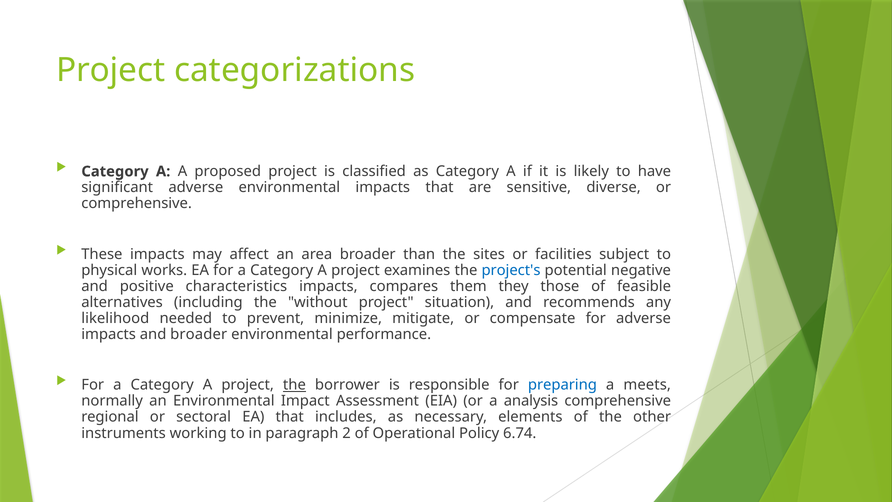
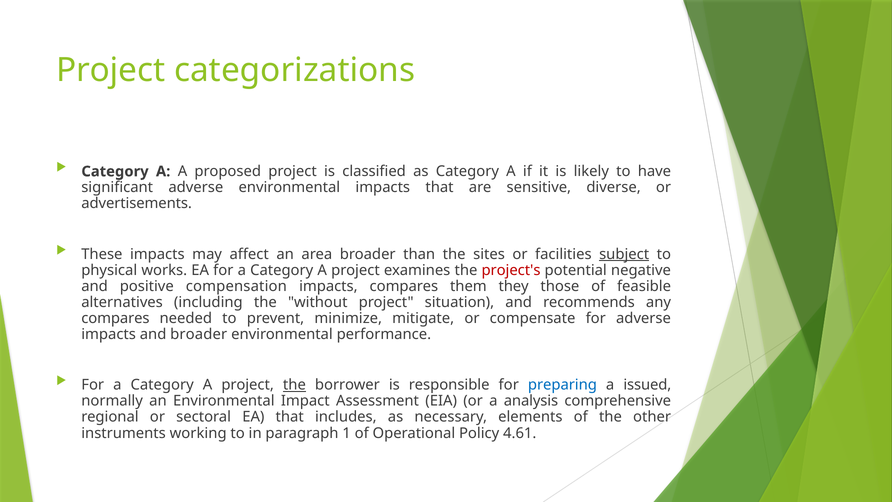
comprehensive: comprehensive -> advertisements (137, 203)
subject underline: none -> present (624, 254)
project's colour: blue -> red (511, 270)
characteristics: characteristics -> compensation (236, 286)
likelihood: likelihood -> compares (115, 318)
meets: meets -> issued (647, 385)
2: 2 -> 1 (347, 433)
6.74: 6.74 -> 4.61 (520, 433)
